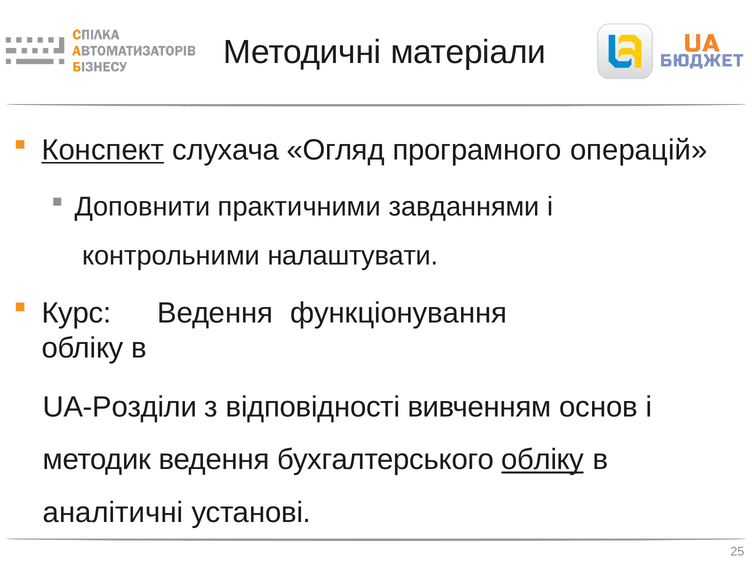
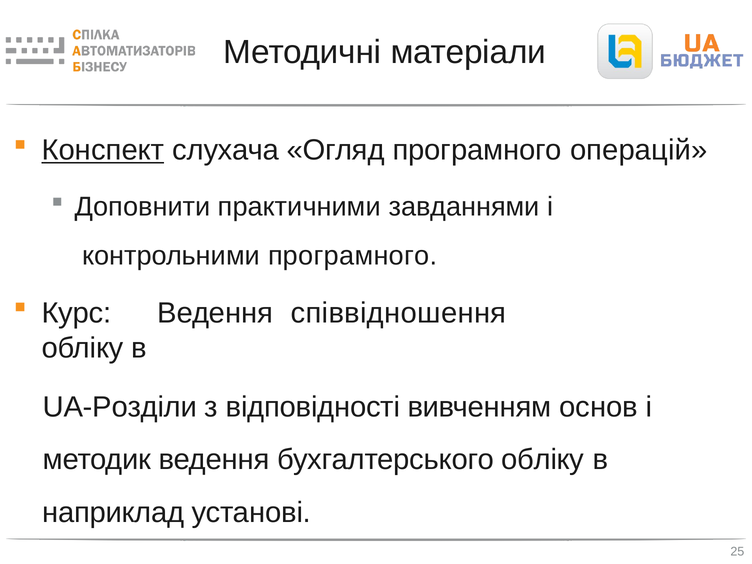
контрольними налаштувати: налаштувати -> програмного (353, 256)
функціонування: функціонування -> співвідношення (399, 313)
обліку underline: present -> none (543, 460)
аналітичні: аналітичні -> наприклад (113, 512)
